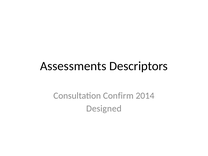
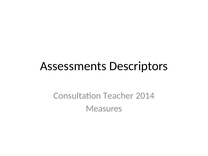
Confirm: Confirm -> Teacher (118, 96)
Designed: Designed -> Measures (104, 109)
